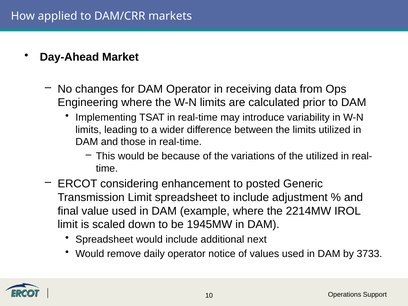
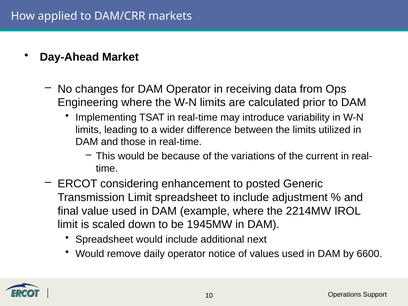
the utilized: utilized -> current (322, 156)
3733: 3733 -> 6600 (369, 254)
